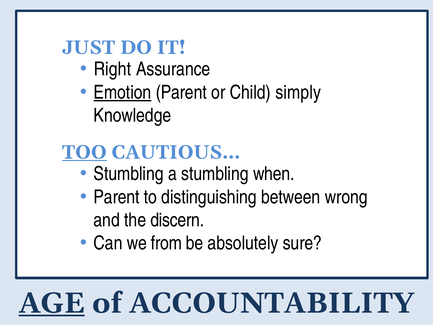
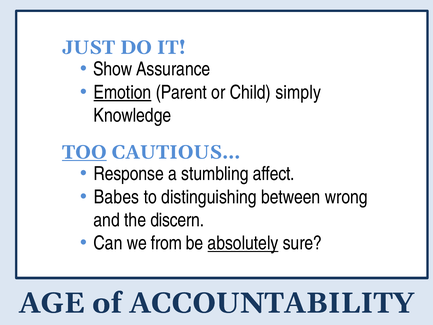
Right: Right -> Show (113, 69)
Stumbling: Stumbling -> Response (129, 174)
when: when -> affect (274, 174)
Parent: Parent -> Babes (116, 197)
absolutely underline: none -> present (243, 243)
AGE underline: present -> none (52, 303)
